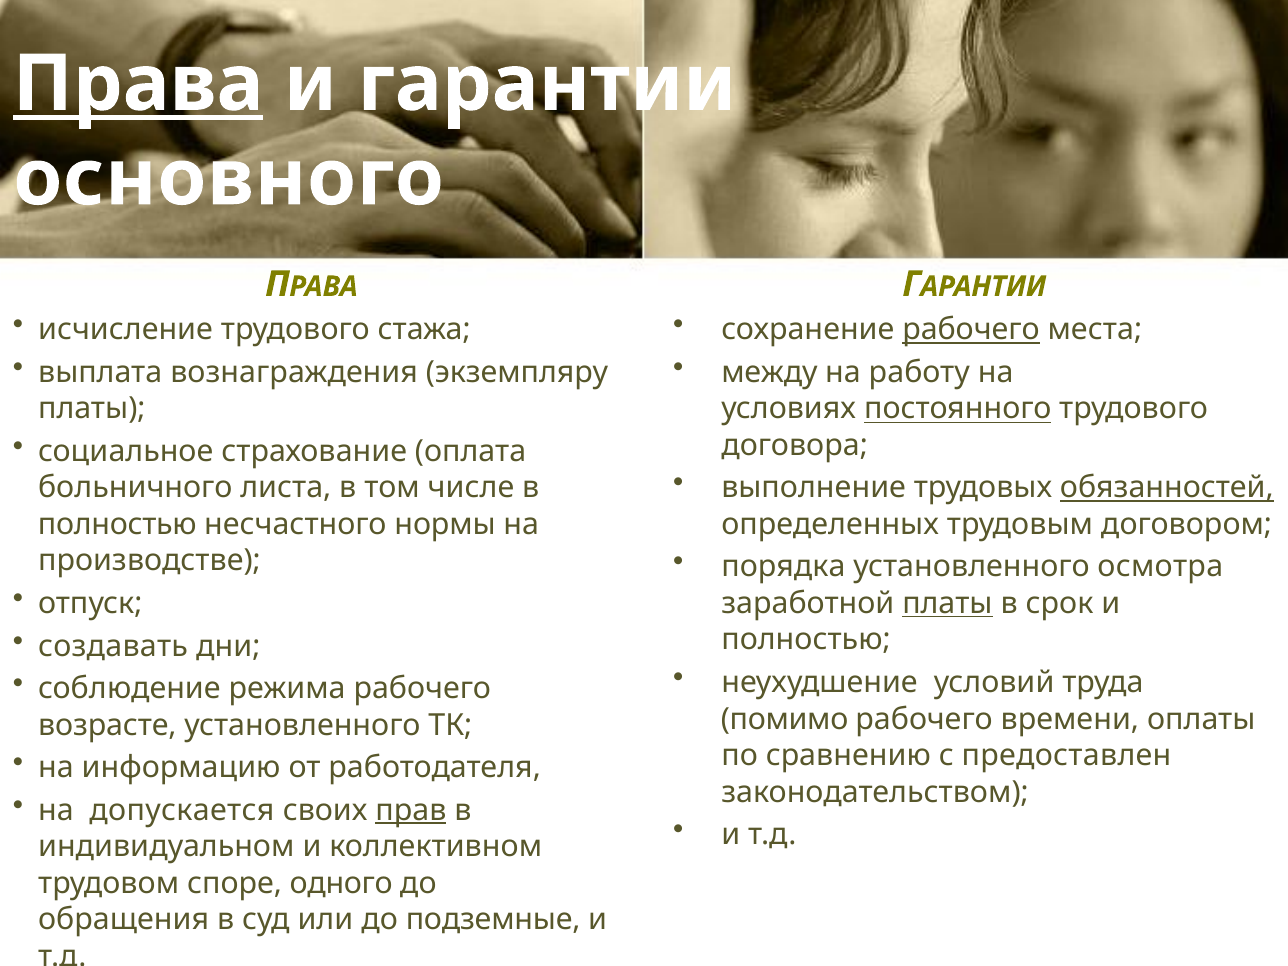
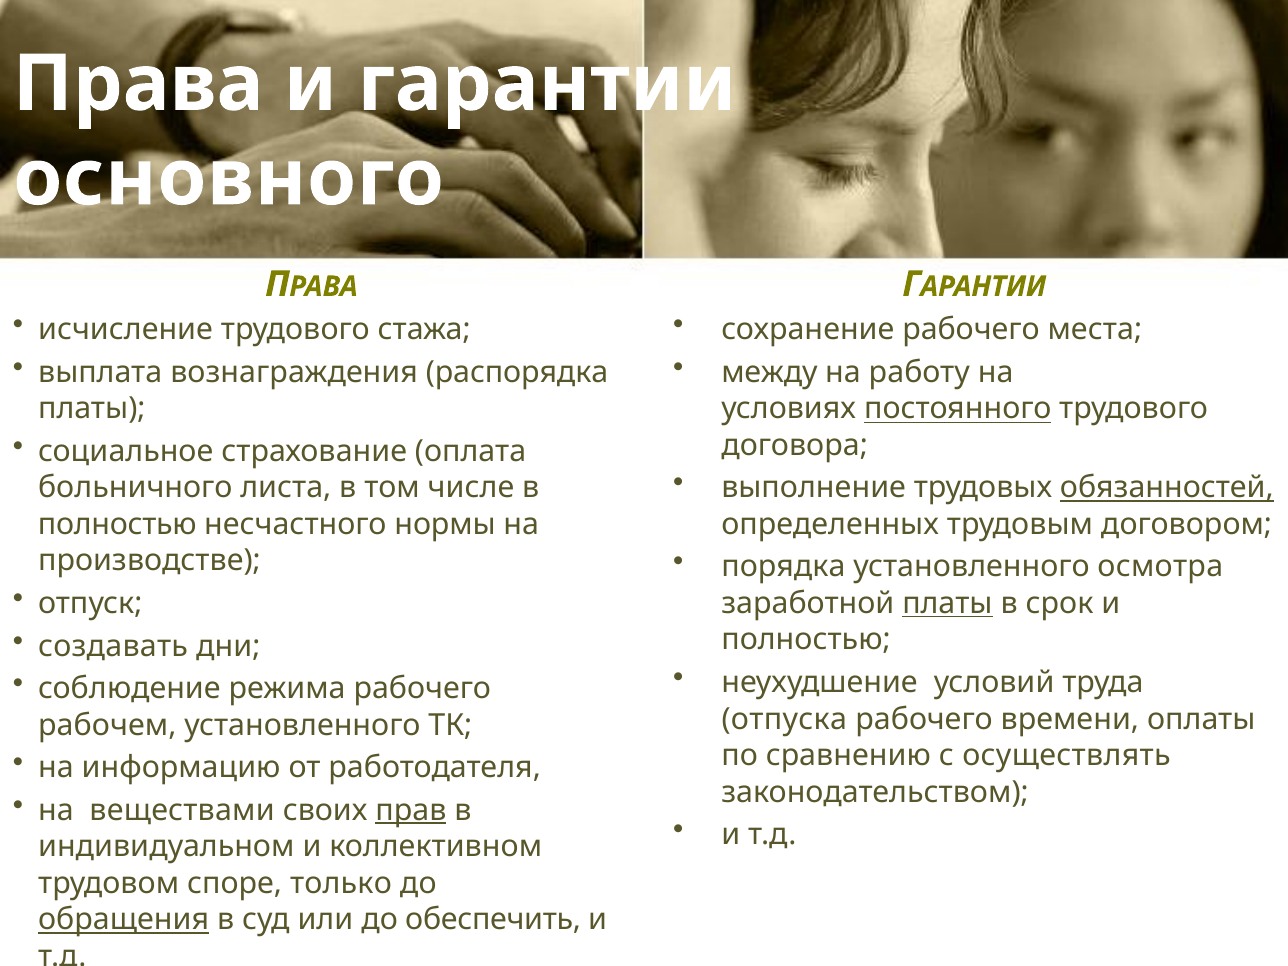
Права underline: present -> none (138, 84)
рабочего underline: present -> none (971, 330)
экземпляру: экземпляру -> распорядка (517, 372)
помимо: помимо -> отпуска (784, 719)
возрасте: возрасте -> рабочем (107, 725)
предоставлен: предоставлен -> осуществлять (1066, 756)
допускается: допускается -> веществами (182, 810)
одного: одного -> только (341, 883)
обращения underline: none -> present (124, 920)
подземные: подземные -> обеспечить (493, 920)
